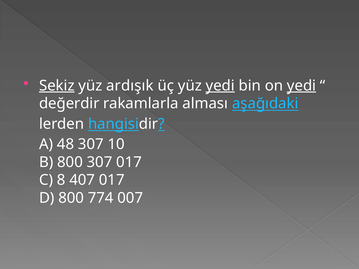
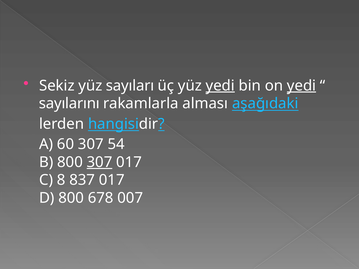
Sekiz underline: present -> none (57, 86)
ardışık: ardışık -> sayıları (130, 86)
değerdir: değerdir -> sayılarını (69, 104)
48: 48 -> 60 (66, 144)
10: 10 -> 54 (116, 144)
307 underline: none -> present (100, 162)
407: 407 -> 837 (82, 180)
774: 774 -> 678 (101, 198)
